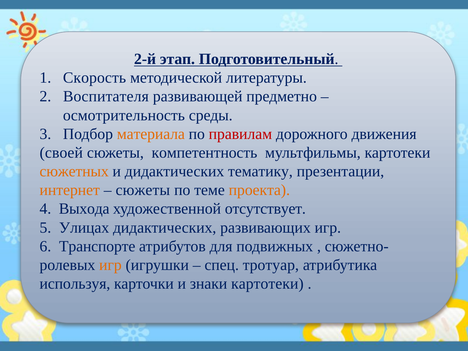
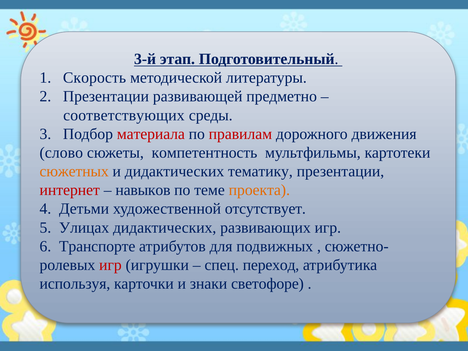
2-й: 2-й -> 3-й (145, 59)
Воспитателя: Воспитателя -> Презентации (106, 97)
осмотрительность: осмотрительность -> соответствующих (124, 115)
материала colour: orange -> red (151, 134)
своей: своей -> слово (61, 153)
интернет colour: orange -> red (70, 190)
сюжеты: сюжеты -> навыков (143, 190)
Выхода: Выхода -> Детьми (84, 209)
игр colour: orange -> red (110, 265)
тротуар: тротуар -> переход (271, 265)
знаки картотеки: картотеки -> светофоре (267, 284)
